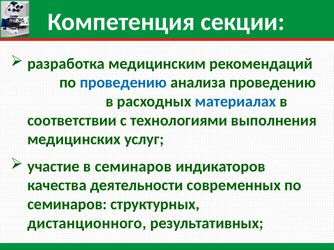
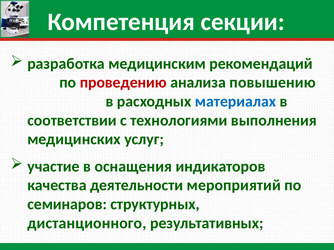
проведению colour: blue -> red (123, 83)
анализа проведению: проведению -> повышению (273, 83)
в семинаров: семинаров -> оснащения (133, 167)
современных: современных -> мероприятий (234, 186)
